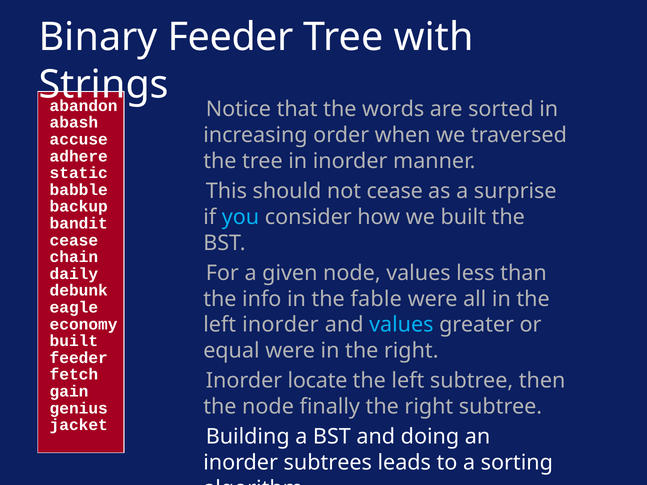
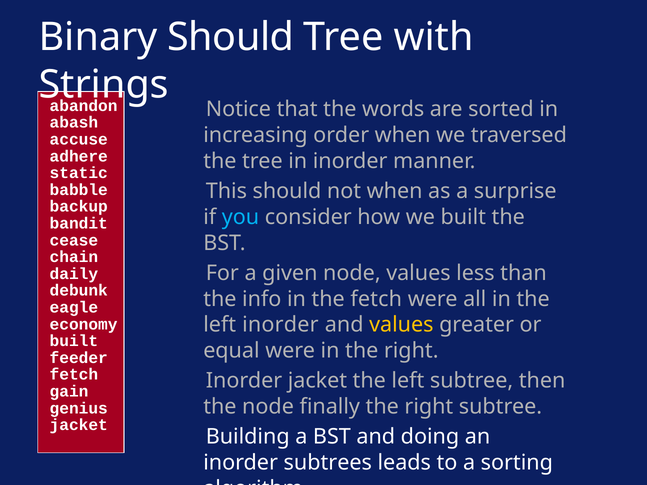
Binary Feeder: Feeder -> Should (231, 37)
not cease: cease -> when (395, 191)
the fable: fable -> fetch (376, 299)
values colour: light blue -> yellow (401, 325)
Inorder locate: locate -> jacket (317, 381)
